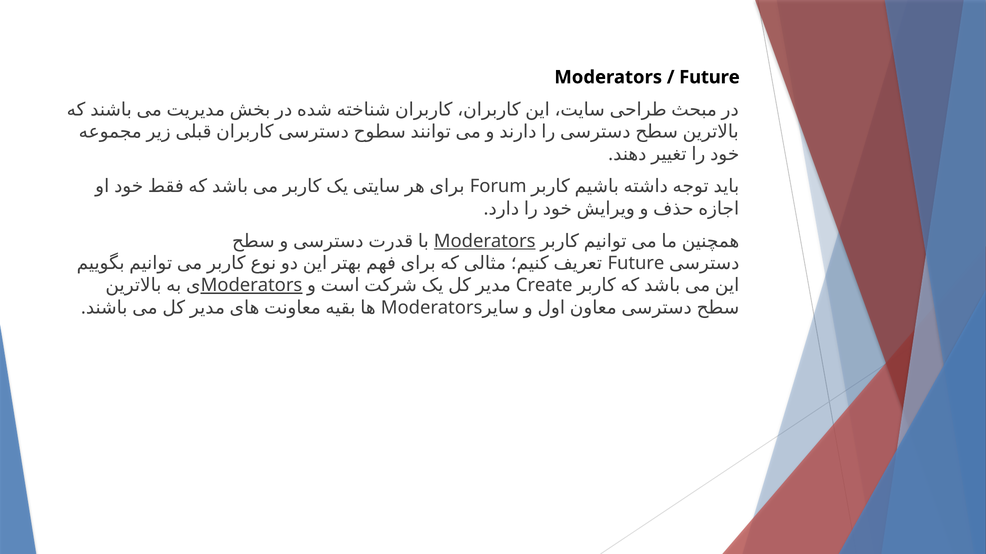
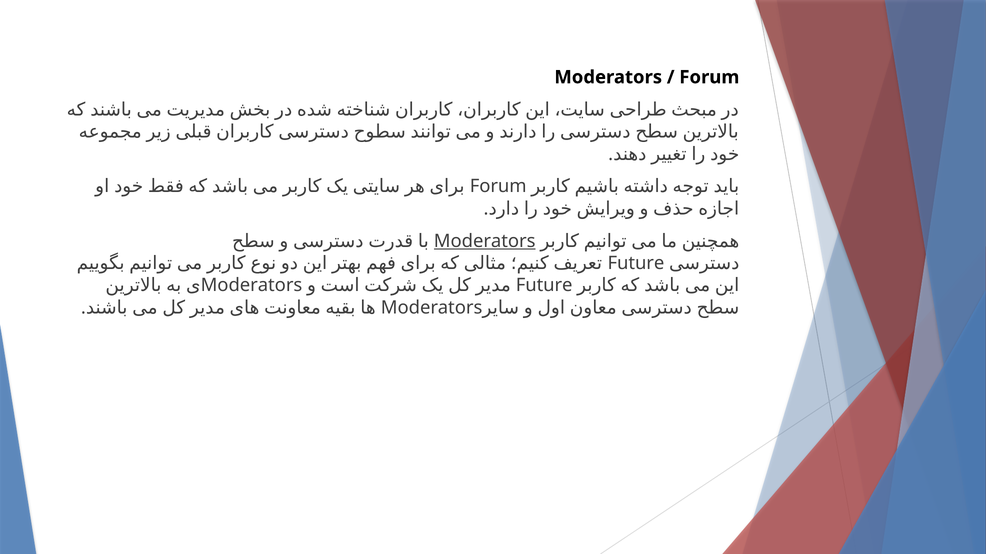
Future: Future -> Forum (709, 77)
Moderators underline: present -> none (251, 286)
Create: Create -> Future (544, 286)
